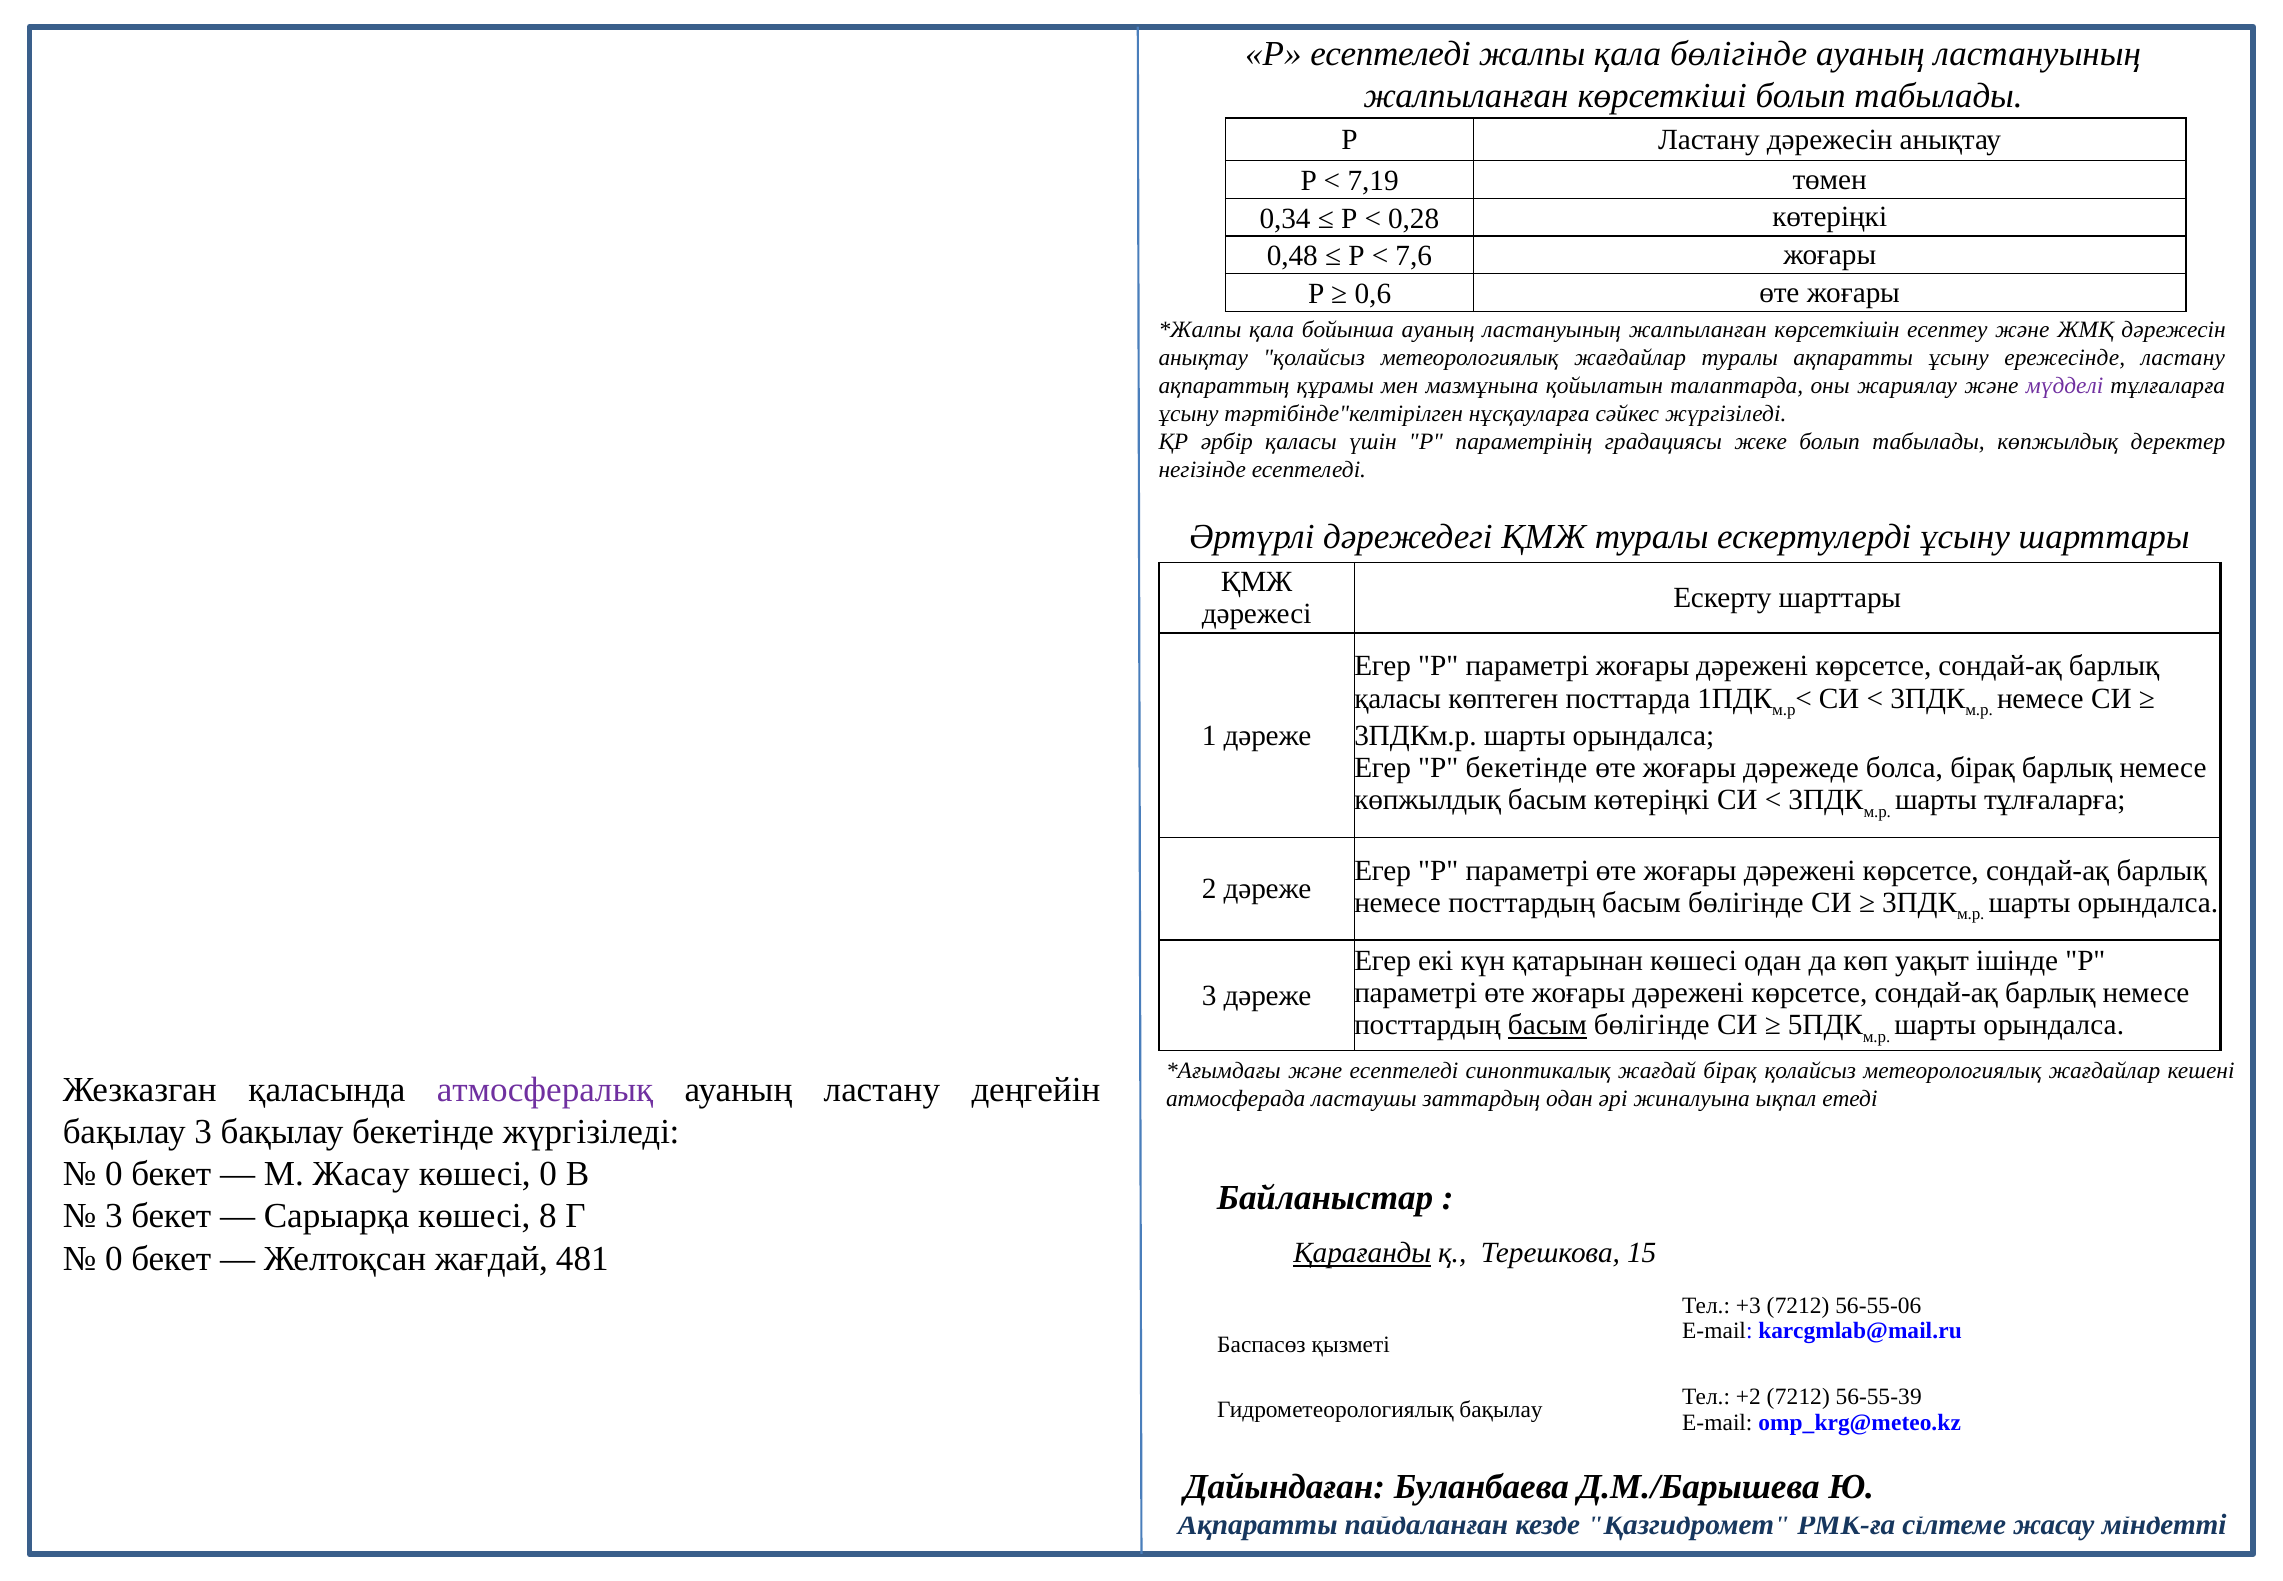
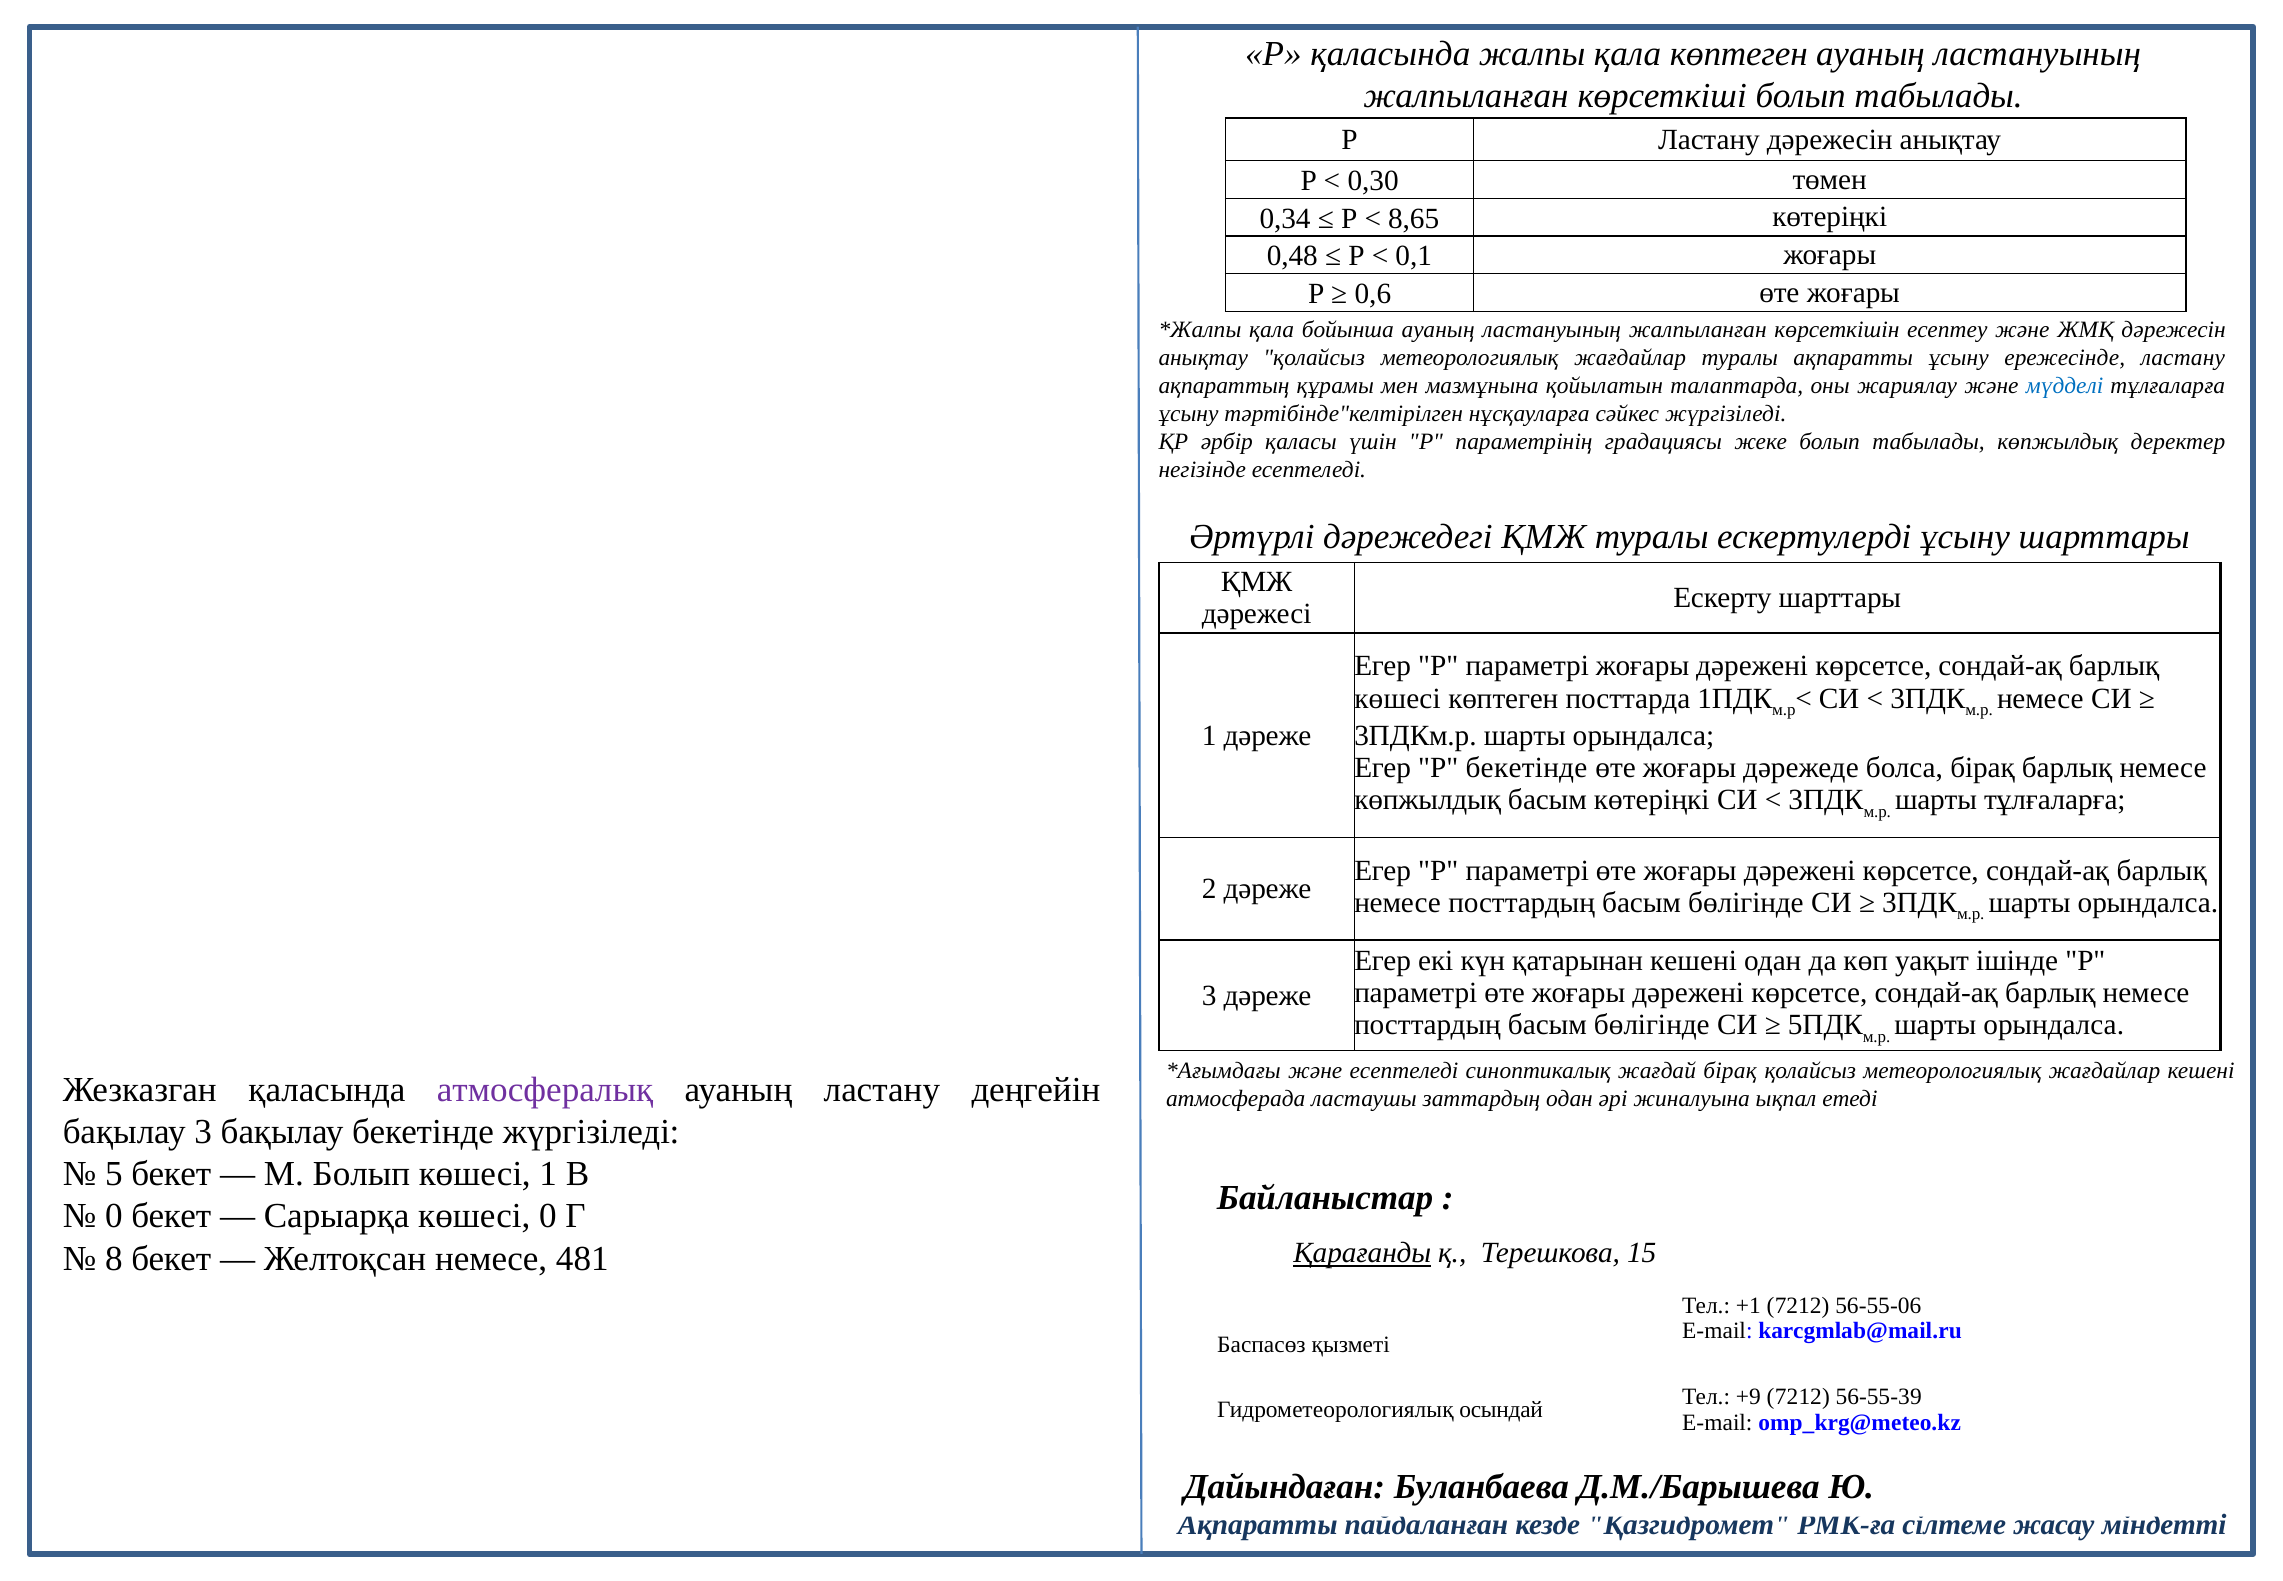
Р есептеледі: есептеледі -> қаласында (1390, 54)
қала бөлігінде: бөлігінде -> көптеген (1739, 54)
7,19: 7,19 -> 0,30 (1373, 181)
0,28: 0,28 -> 8,65 (1414, 218)
7,6: 7,6 -> 0,1 (1414, 256)
мүдделі colour: purple -> blue (2065, 386)
қаласы: қаласы -> көшесі (1398, 698)
қатарынан көшесі: көшесі -> кешені (1694, 960)
басым underline: present -> none (1547, 1025)
0: 0 -> 5 (114, 1174)
М Жасау: Жасау -> Болып (361, 1174)
көшесі 0: 0 -> 1 (548, 1174)
3: 3 -> 0 (114, 1216)
көшесі 8: 8 -> 0 (548, 1216)
0: 0 -> 8 (114, 1258)
Желтоқсан жағдай: жағдай -> немесе (491, 1258)
+3: +3 -> +1 (1748, 1305)
+2: +2 -> +9 (1748, 1396)
Гидрометеорологиялық бақылау: бақылау -> осындай (1501, 1409)
